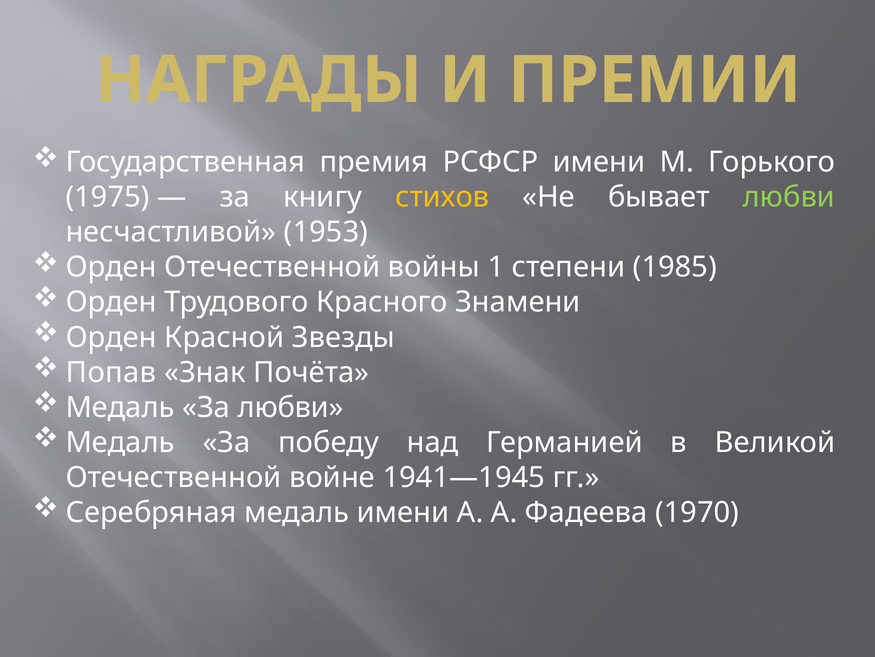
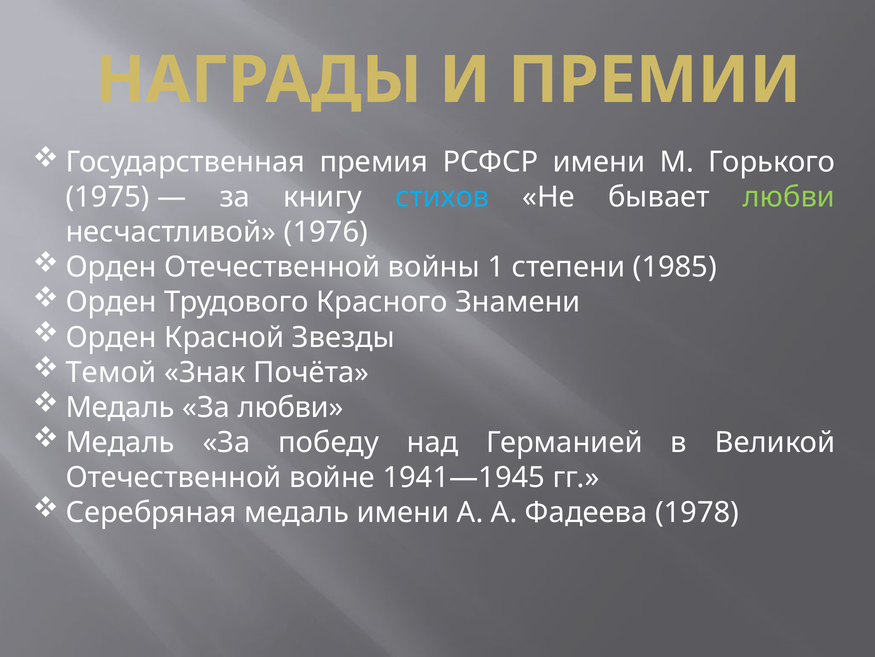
стихов colour: yellow -> light blue (442, 197)
1953: 1953 -> 1976 (326, 232)
Попав: Попав -> Темой (111, 372)
1970: 1970 -> 1978 (697, 512)
